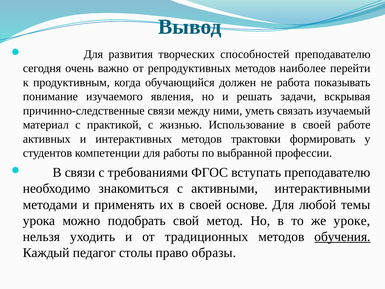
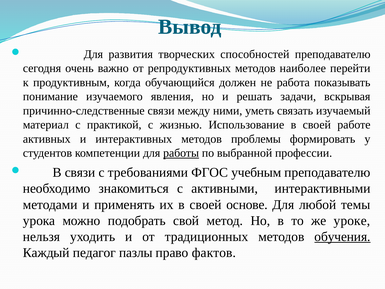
трактовки: трактовки -> проблемы (256, 139)
работы underline: none -> present (181, 153)
вступать: вступать -> учебным (256, 172)
столы: столы -> пазлы (136, 253)
образы: образы -> фактов (214, 253)
